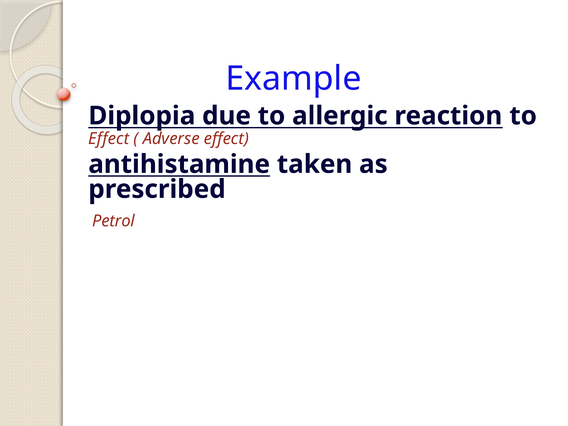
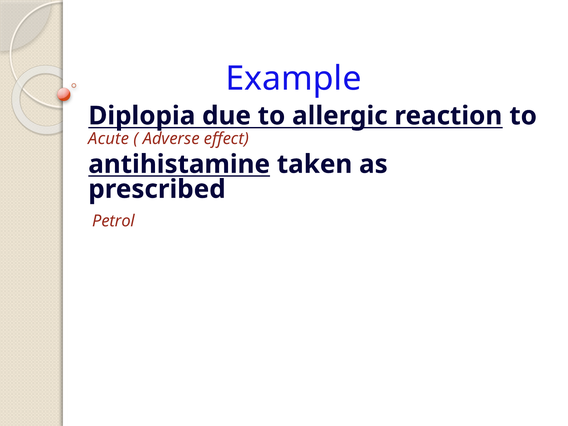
Effect: Effect -> Acute (109, 139)
